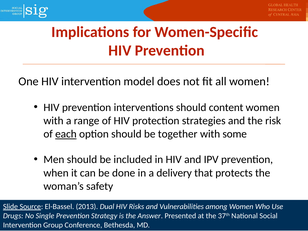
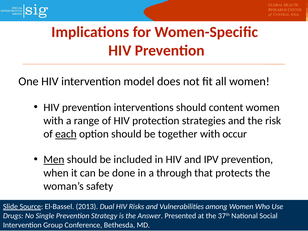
some: some -> occur (235, 134)
Men underline: none -> present (54, 160)
delivery: delivery -> through (174, 173)
